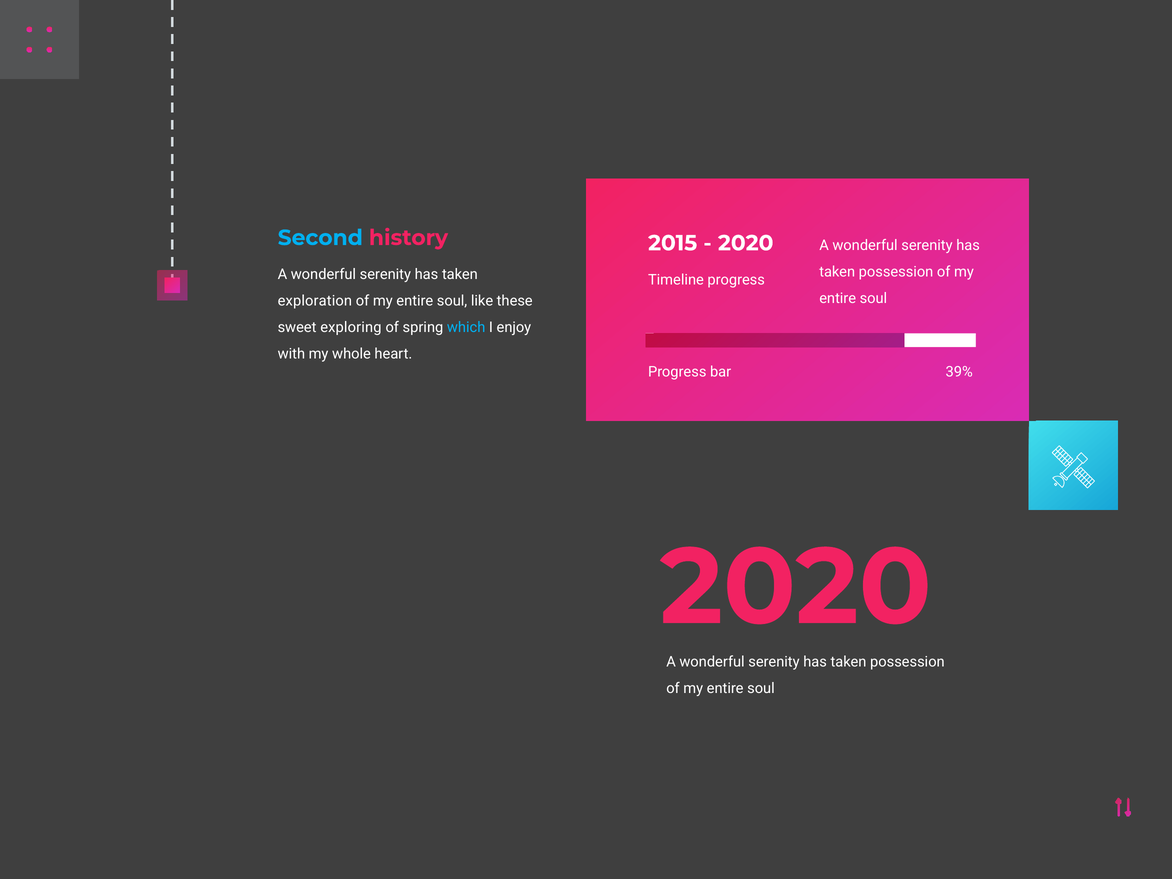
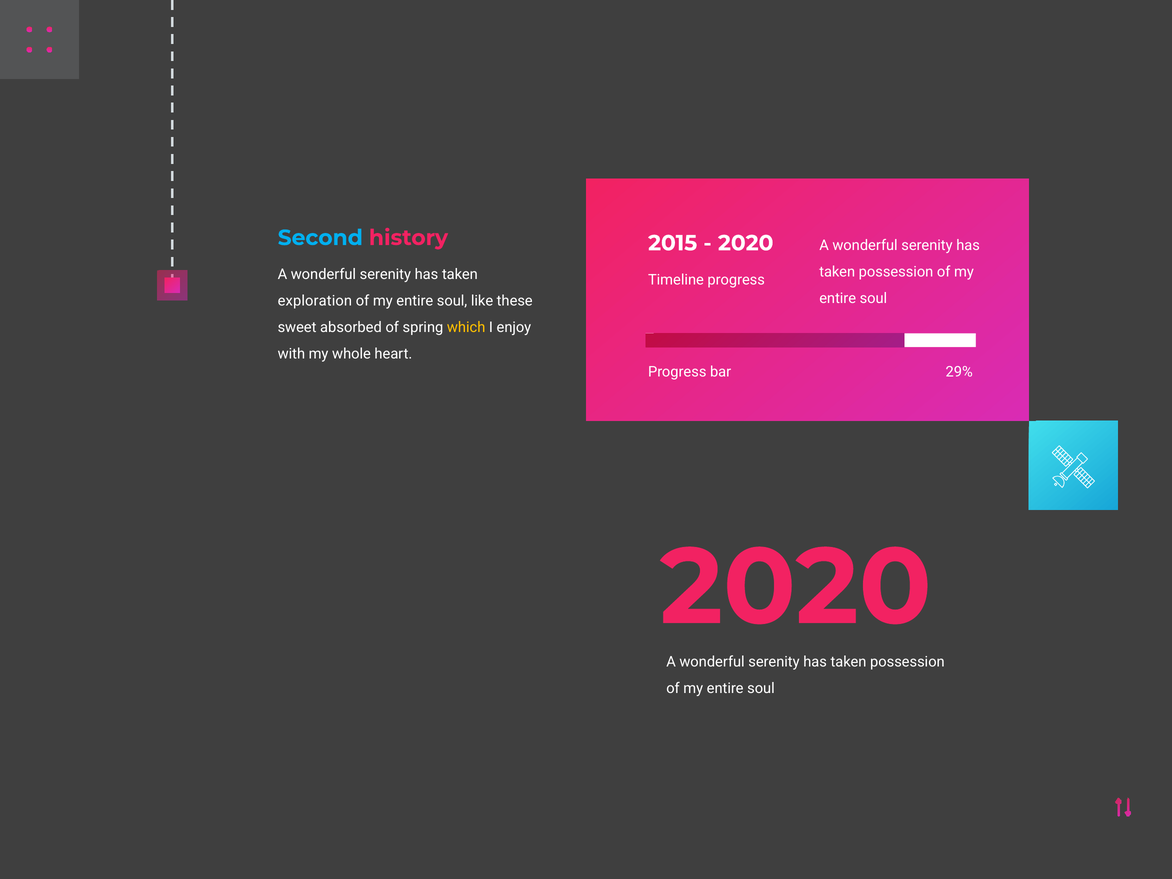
exploring: exploring -> absorbed (351, 327)
which colour: light blue -> yellow (466, 327)
39%: 39% -> 29% (959, 372)
